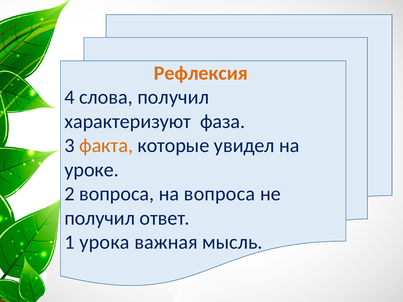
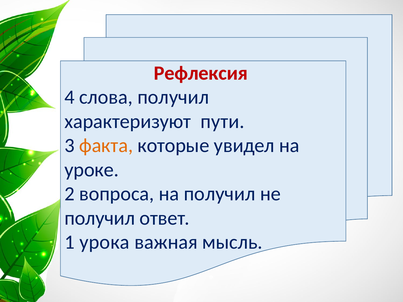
Рефлексия colour: orange -> red (201, 73)
фаза: фаза -> пути (222, 122)
на вопроса: вопроса -> получил (220, 194)
